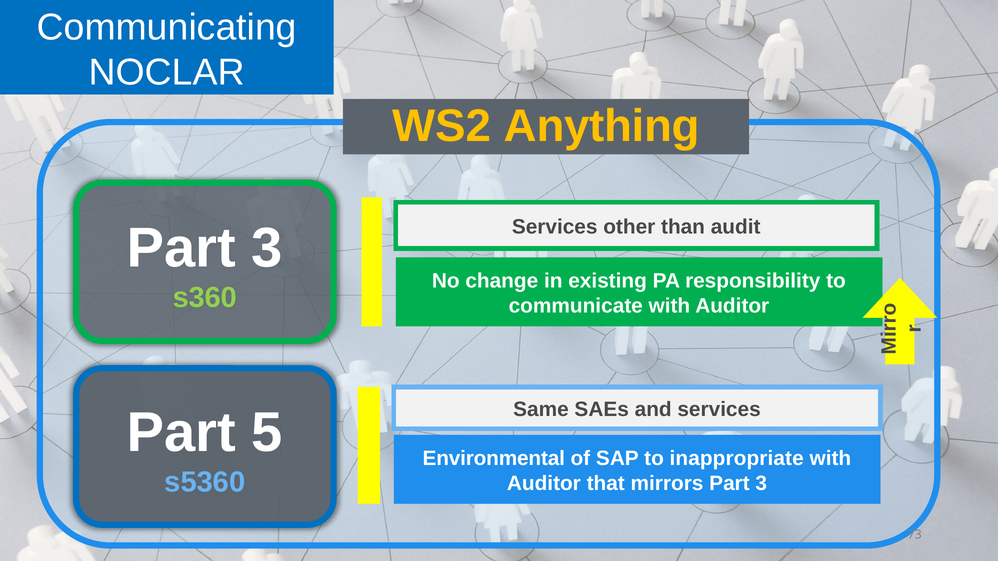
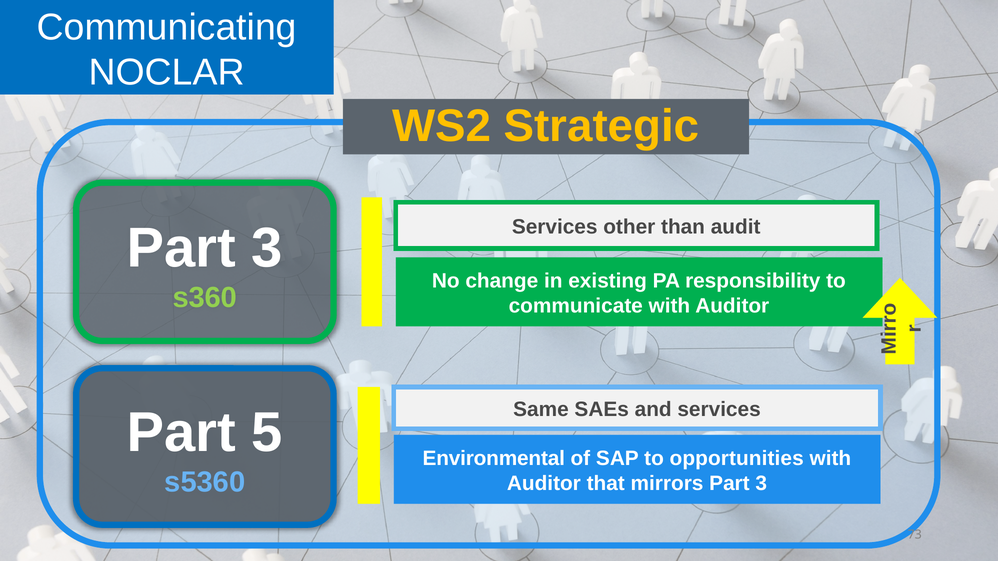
Anything: Anything -> Strategic (602, 126)
inappropriate: inappropriate -> opportunities (737, 459)
